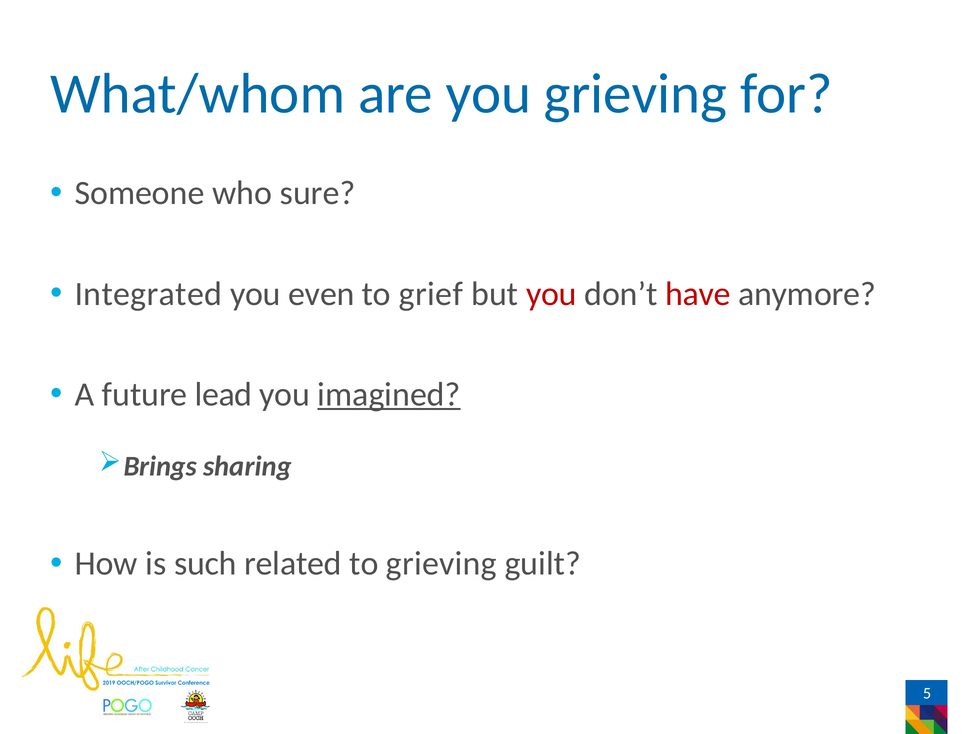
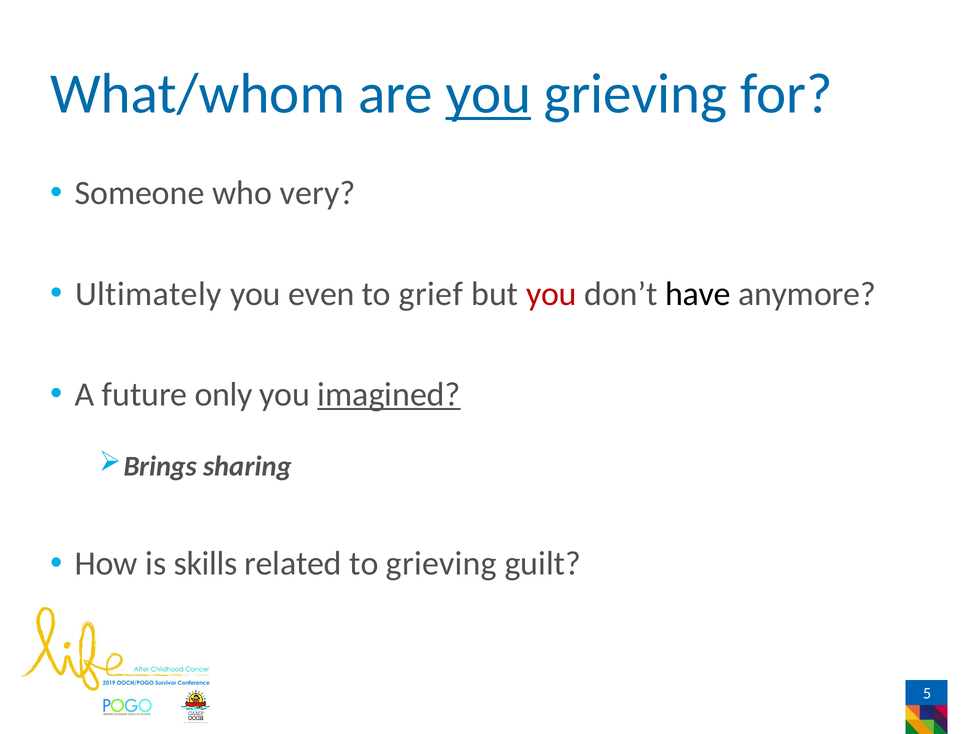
you underline: none -> present (488, 94)
sure: sure -> very (318, 193)
Integrated: Integrated -> Ultimately (148, 294)
have colour: red -> black (698, 294)
lead: lead -> only (223, 394)
such: such -> skills (205, 563)
